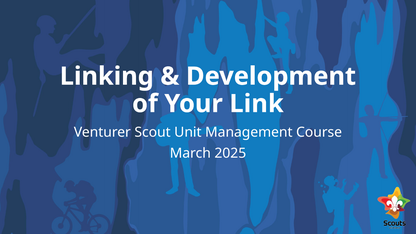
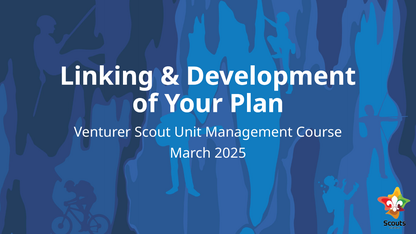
Link: Link -> Plan (257, 104)
